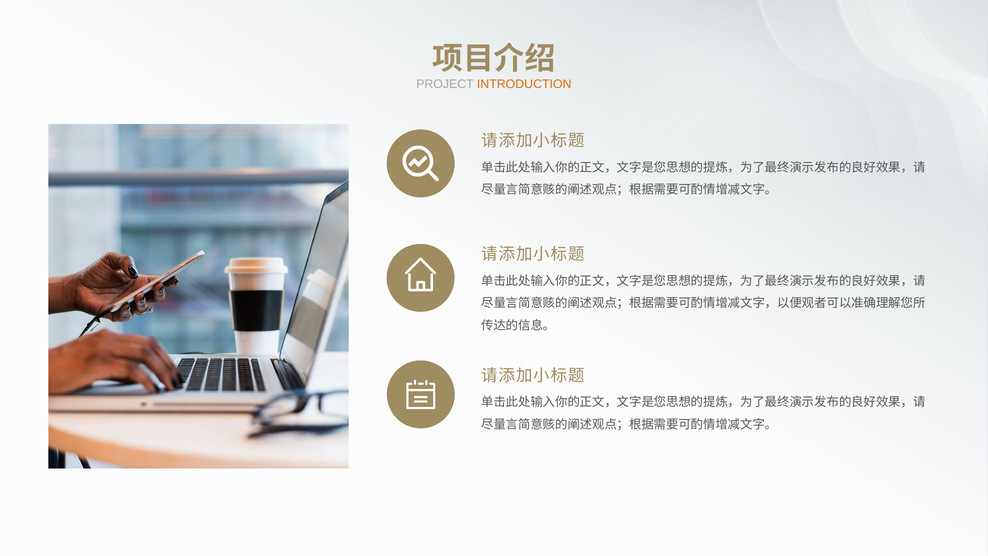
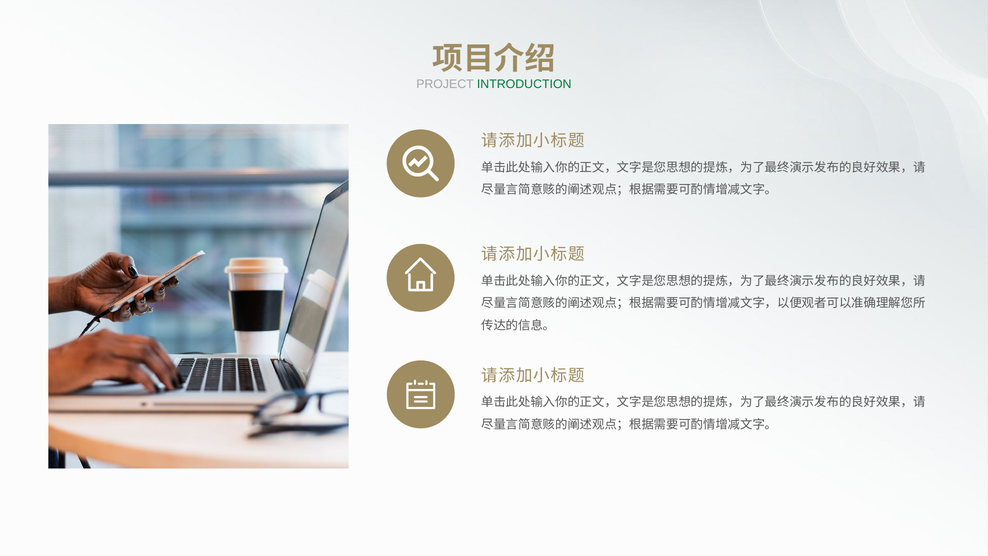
INTRODUCTION colour: orange -> green (524, 84)
